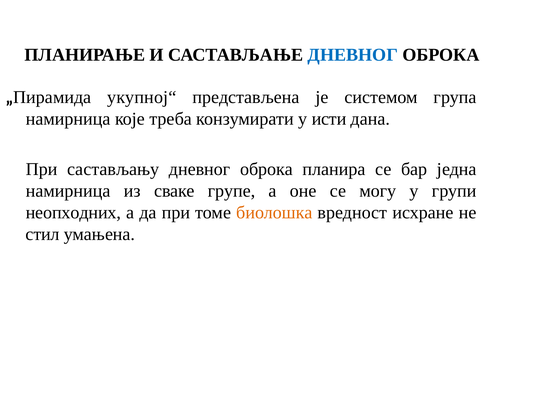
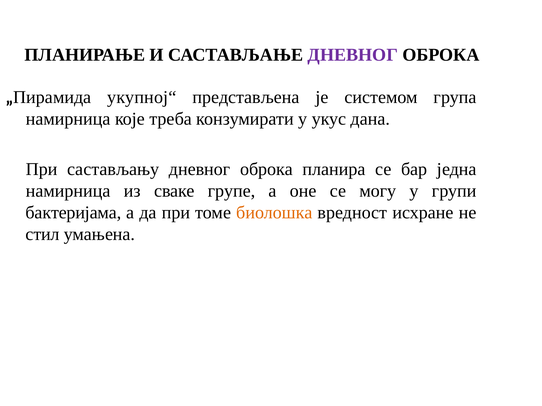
ДНЕВНОГ colour: blue -> purple (353, 55)
исти: исти -> укус (329, 119)
неопходних: неопходних -> бактеријама (73, 213)
